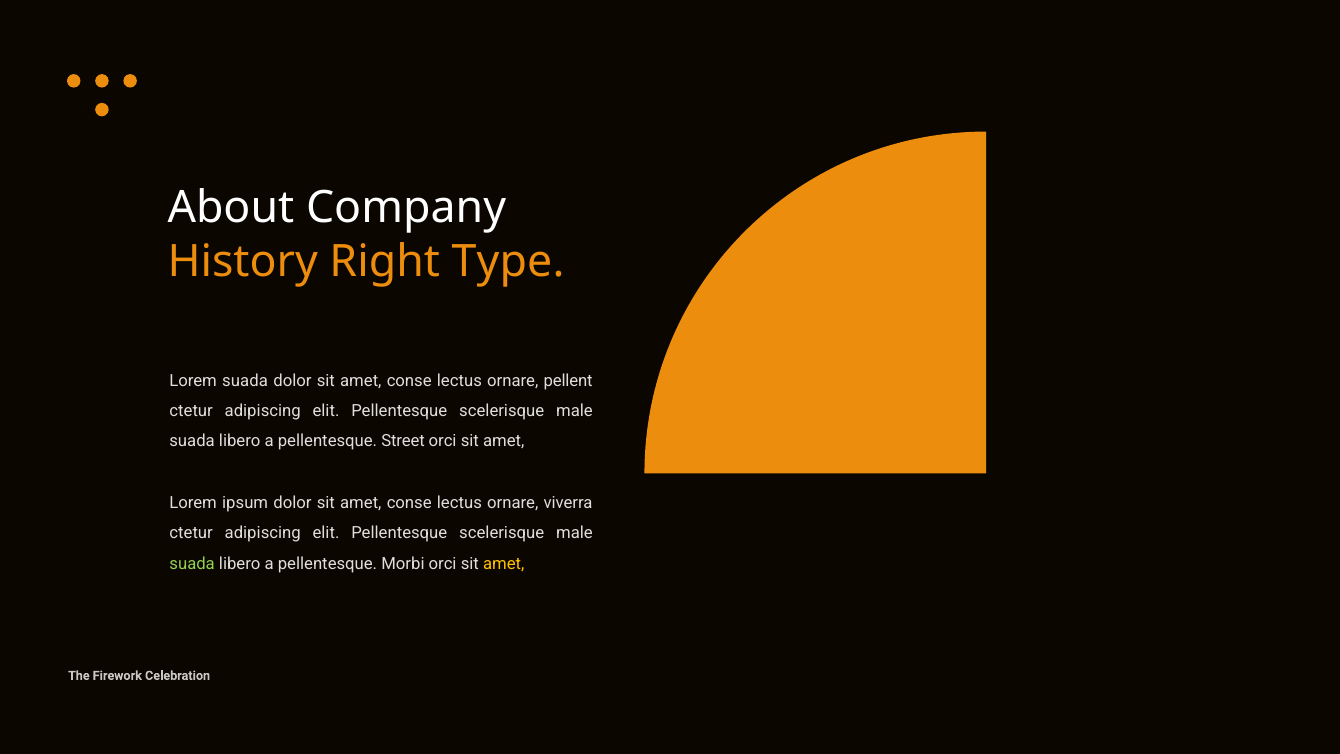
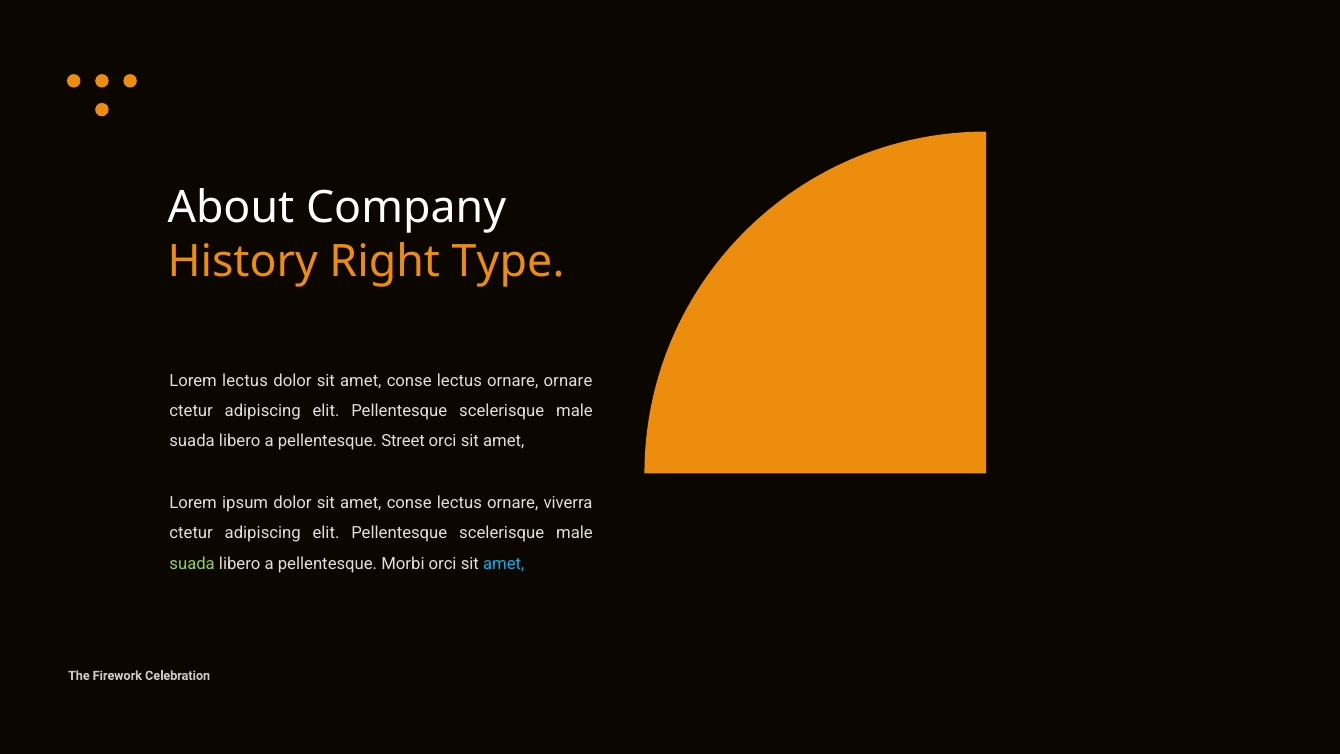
Lorem suada: suada -> lectus (245, 381)
ornare pellent: pellent -> ornare (568, 381)
amet colour: yellow -> light blue (504, 563)
